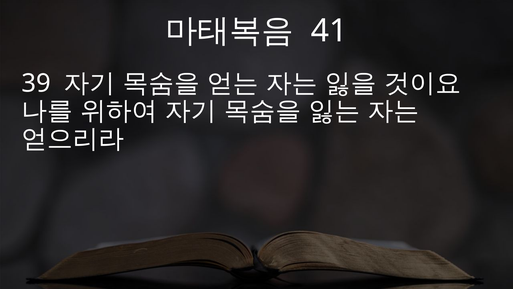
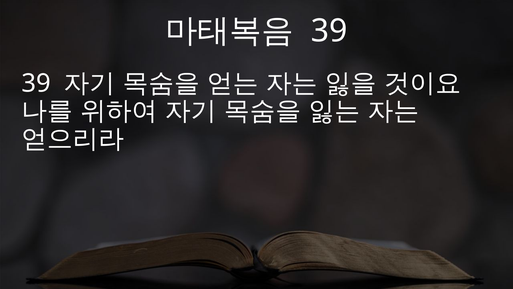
41: 41 -> 39 (329, 31)
